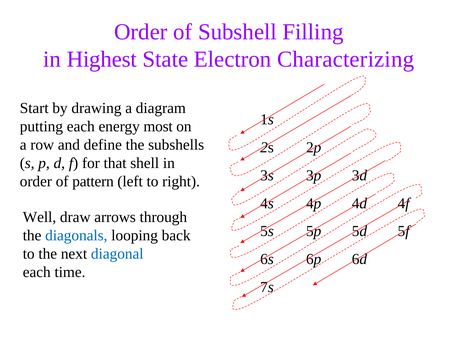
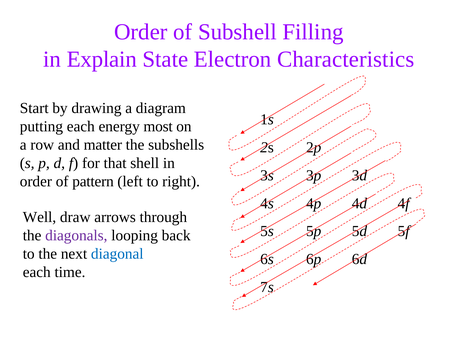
Highest: Highest -> Explain (102, 59)
Characterizing: Characterizing -> Characteristics (346, 59)
define: define -> matter (103, 145)
diagonals colour: blue -> purple (76, 235)
